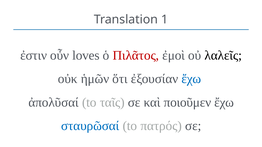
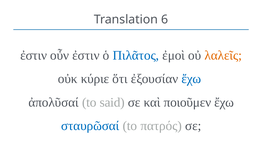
1: 1 -> 6 (165, 19)
οὖν loves: loves -> ἐστιν (86, 55)
Πιλᾶτος colour: red -> blue (136, 55)
λαλεῖς colour: black -> orange (223, 55)
ἡμῶν: ἡμῶν -> κύριε (95, 79)
ταῖς: ταῖς -> said (112, 103)
